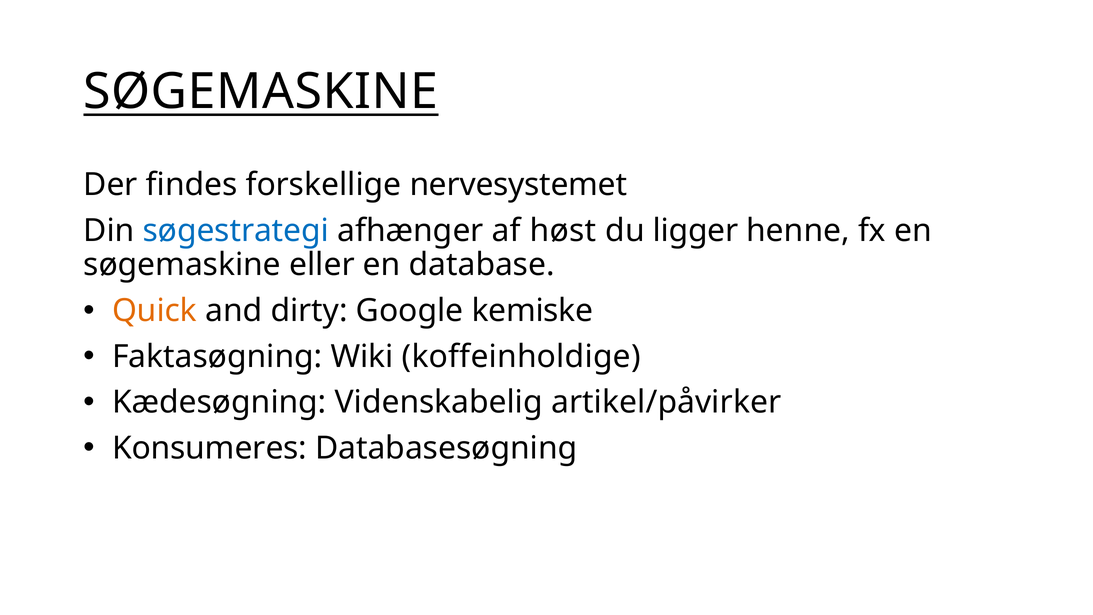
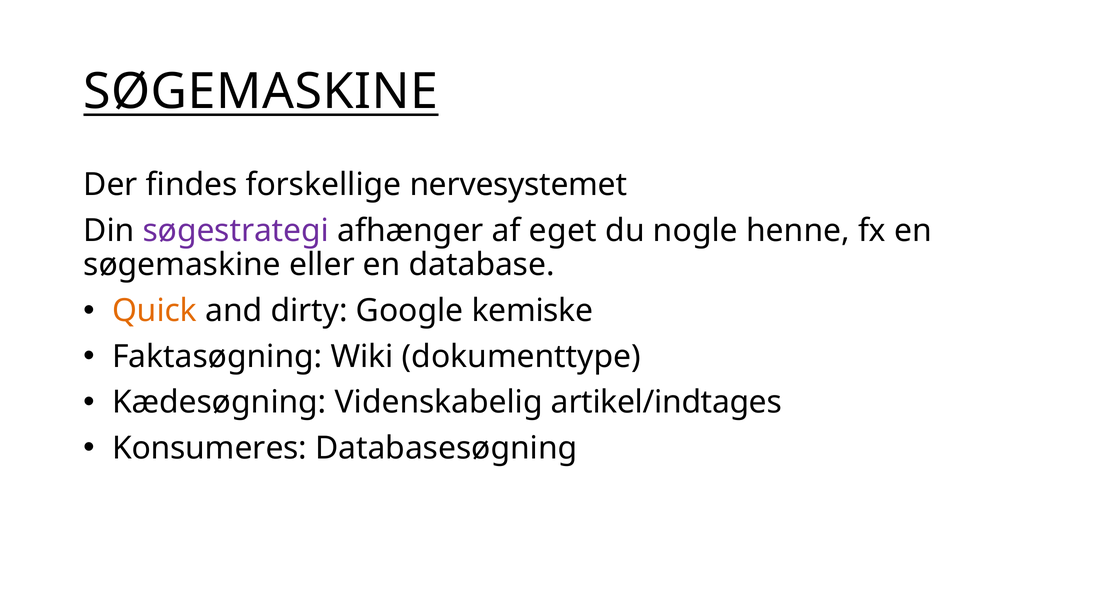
søgestrategi colour: blue -> purple (236, 230)
høst: høst -> eget (563, 230)
ligger: ligger -> nogle (695, 230)
koffeinholdige: koffeinholdige -> dokumenttype (521, 356)
artikel/påvirker: artikel/påvirker -> artikel/indtages (666, 402)
